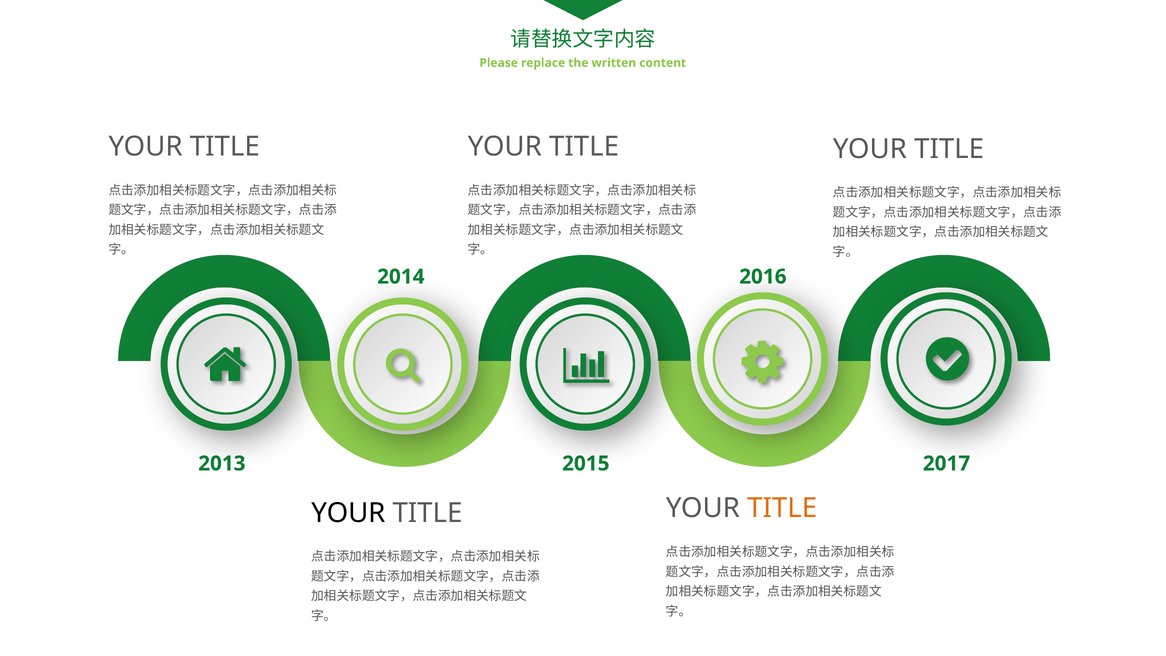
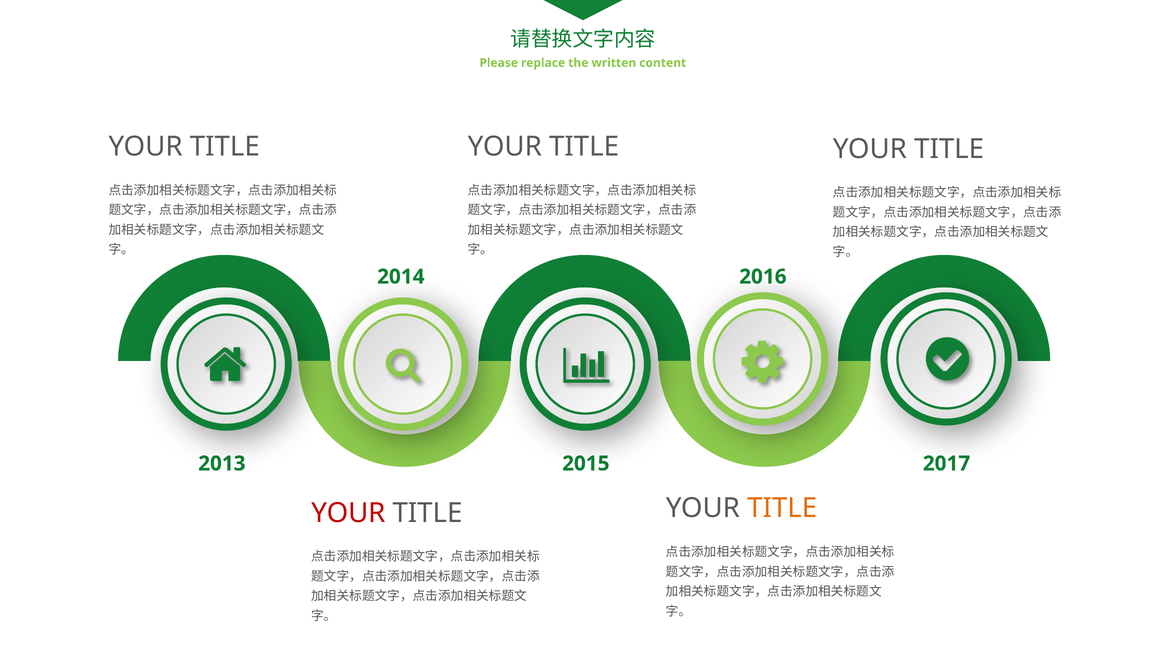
YOUR colour: black -> red (348, 513)
